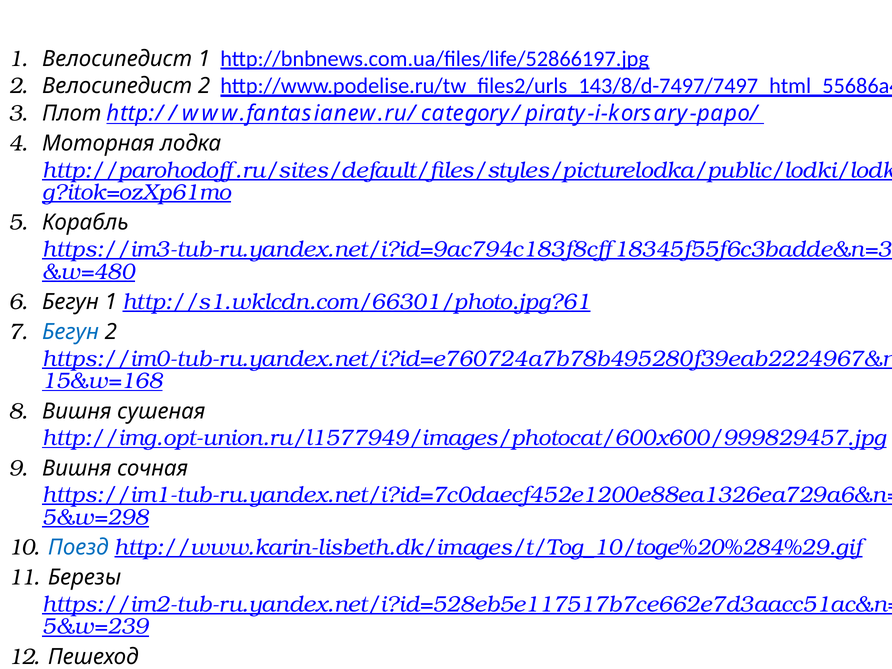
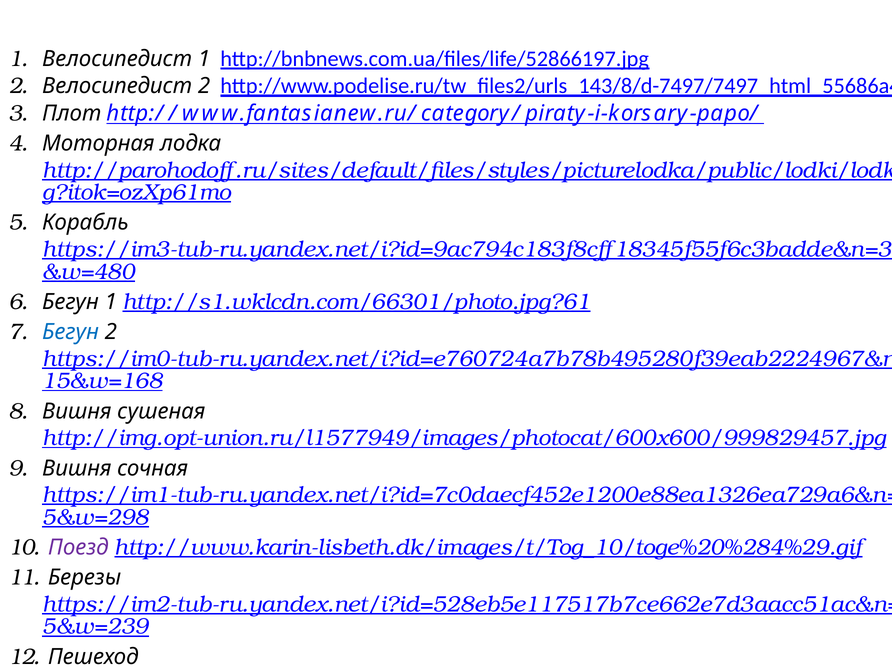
Поезд colour: blue -> purple (78, 547)
